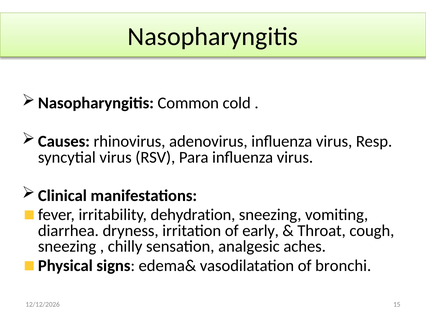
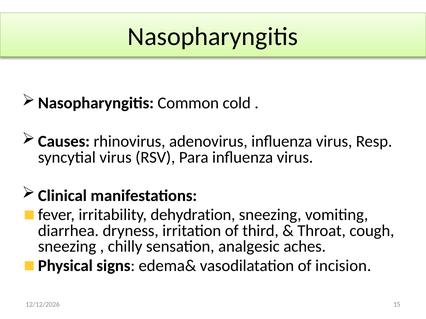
early: early -> third (261, 231)
bronchi: bronchi -> incision (343, 266)
